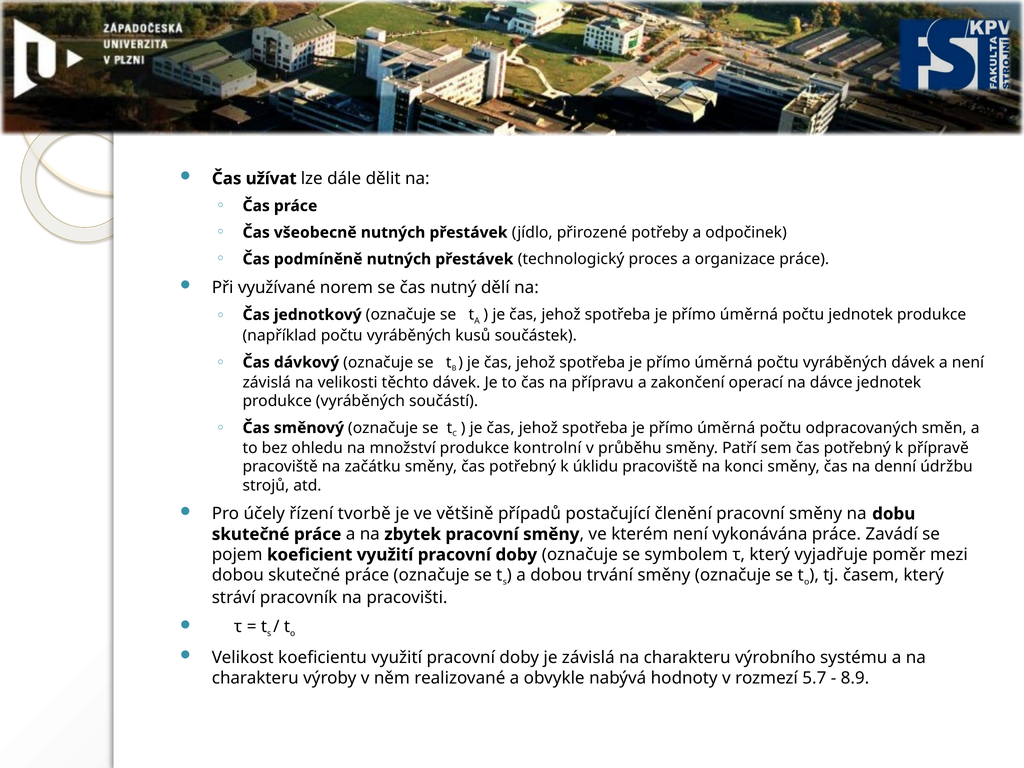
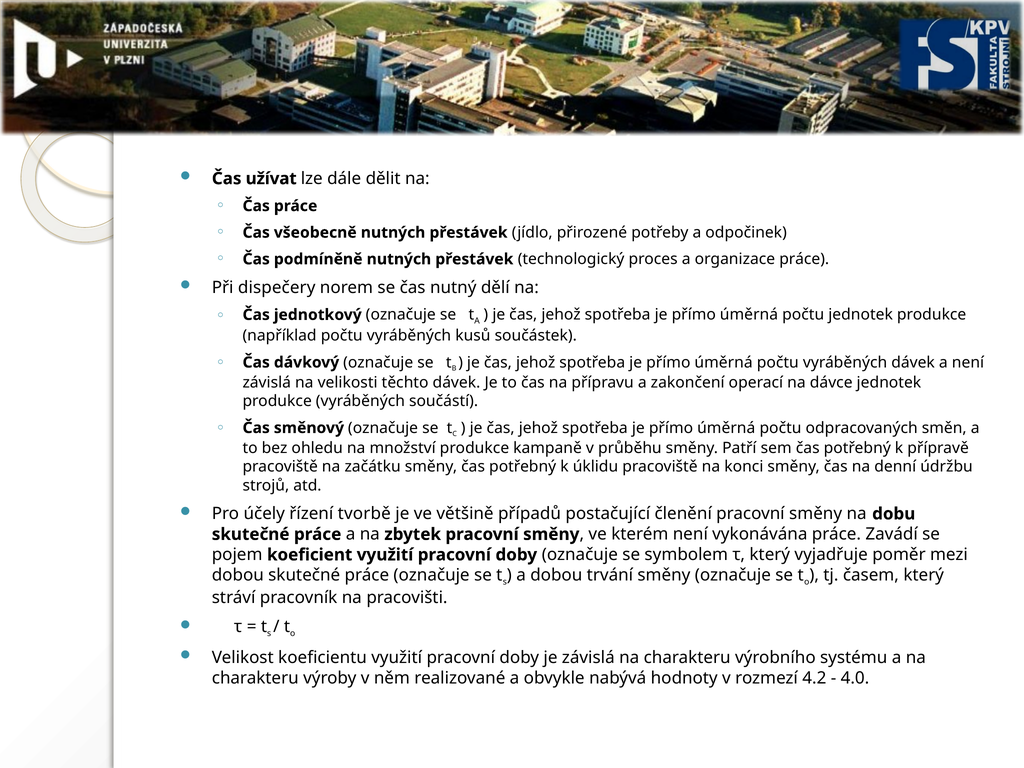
využívané: využívané -> dispečery (277, 287)
kontrolní: kontrolní -> kampaně (548, 448)
5.7: 5.7 -> 4.2 (814, 678)
8.9: 8.9 -> 4.0 (855, 678)
